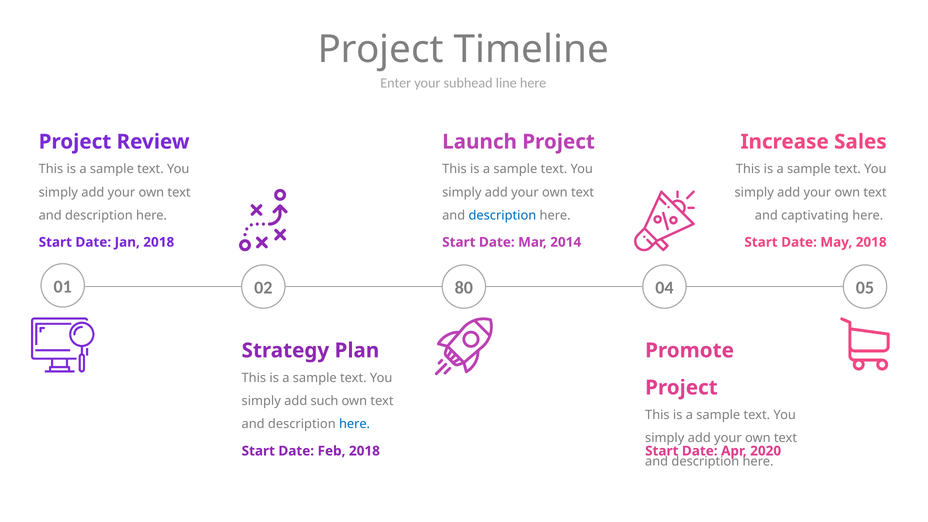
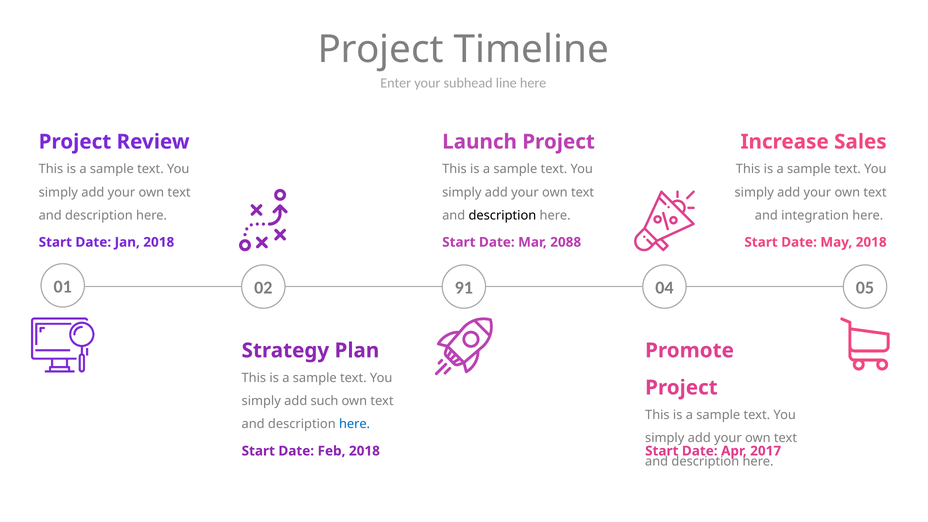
description colour: blue -> black (502, 215)
captivating: captivating -> integration (815, 215)
2014: 2014 -> 2088 (566, 242)
80: 80 -> 91 (464, 288)
2020: 2020 -> 2017 (766, 451)
